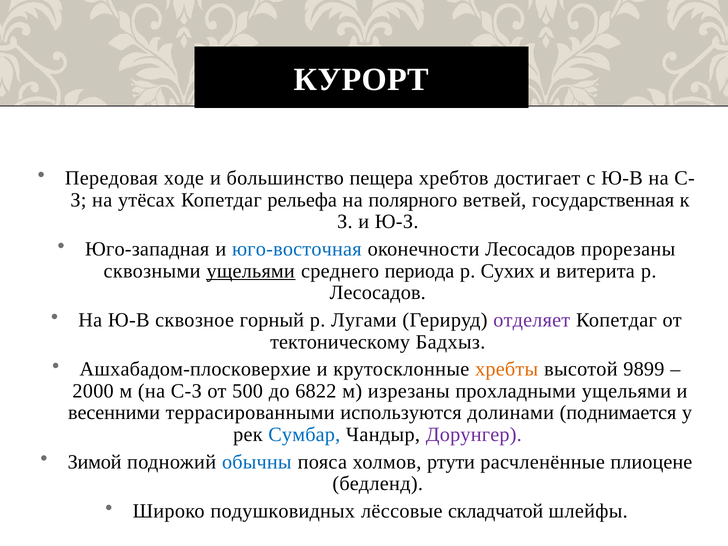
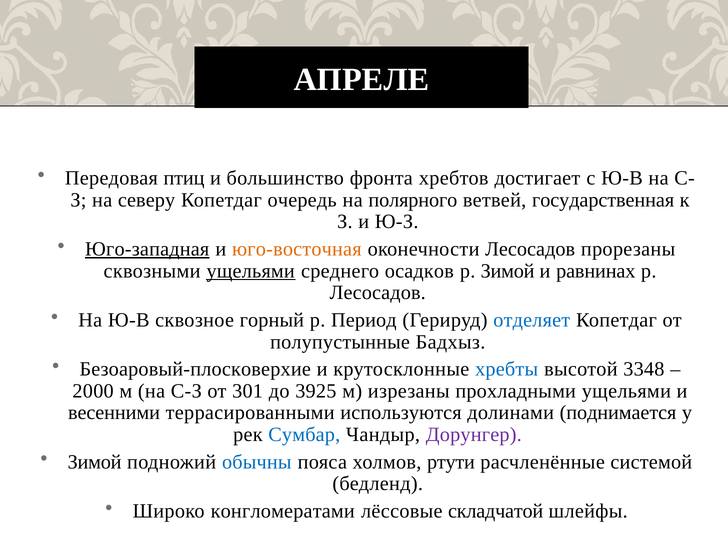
КУРОРТ: КУРОРТ -> АПРЕЛЕ (361, 80)
ходе: ходе -> птиц (184, 178)
пещера: пещера -> фронта (381, 178)
утёсах: утёсах -> северу (147, 200)
рельефа: рельефа -> очередь (302, 200)
Юго-западная underline: none -> present (147, 249)
юго-восточная colour: blue -> orange (297, 249)
периода: периода -> осадков (419, 271)
р Сухих: Сухих -> Зимой (508, 271)
витерита: витерита -> равнинах (596, 271)
Лугами: Лугами -> Период (364, 320)
отделяет colour: purple -> blue (532, 320)
тектоническому: тектоническому -> полупустынные (340, 342)
Ашхабадом-плосковерхие: Ашхабадом-плосковерхие -> Безоаровый-плосковерхие (195, 369)
хребты colour: orange -> blue (507, 369)
9899: 9899 -> 3348 (644, 369)
500: 500 -> 301 (248, 391)
6822: 6822 -> 3925 (316, 391)
плиоцене: плиоцене -> системой (651, 462)
подушковидных: подушковидных -> конгломератами (283, 511)
